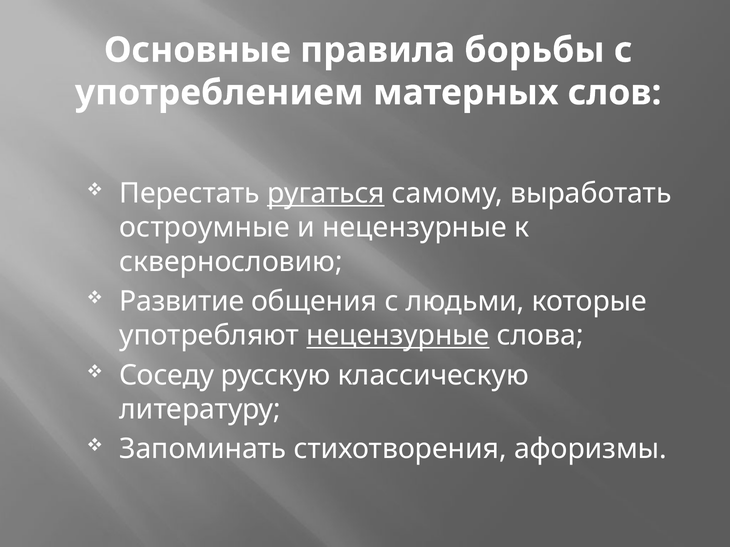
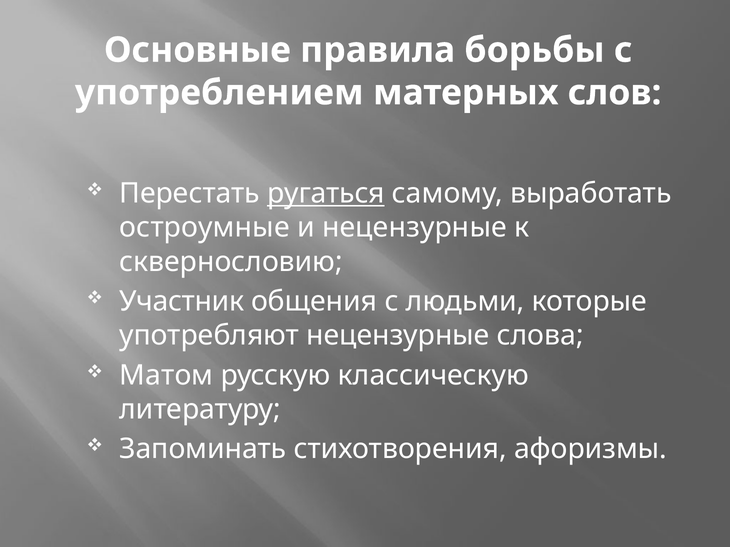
Развитие: Развитие -> Участник (182, 302)
нецензурные underline: present -> none (398, 336)
Соседу: Соседу -> Матом (166, 376)
